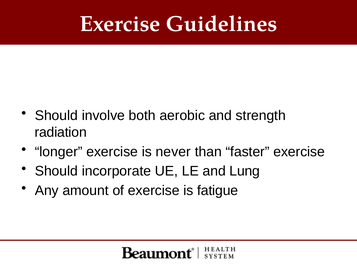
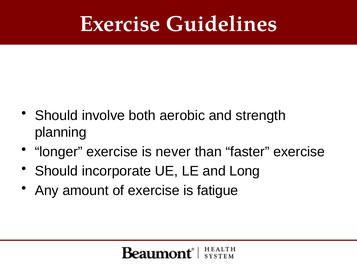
radiation: radiation -> planning (61, 132)
Lung: Lung -> Long (245, 171)
